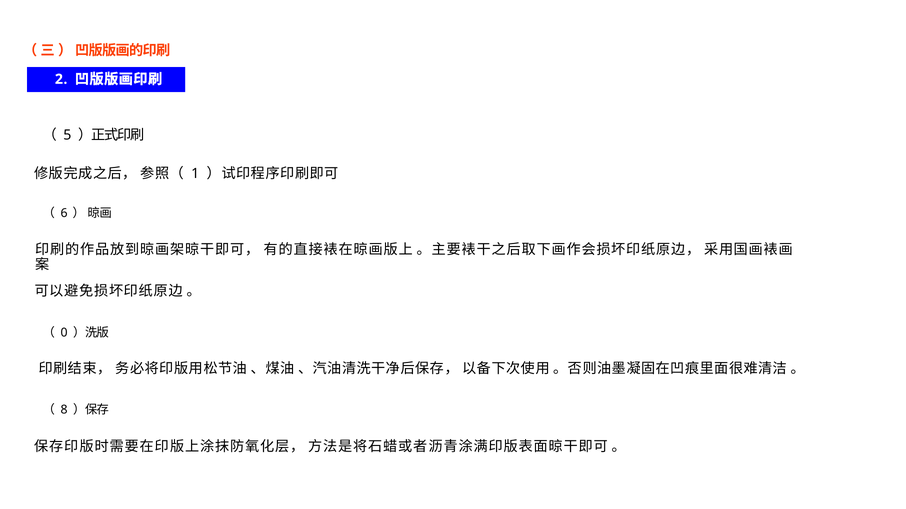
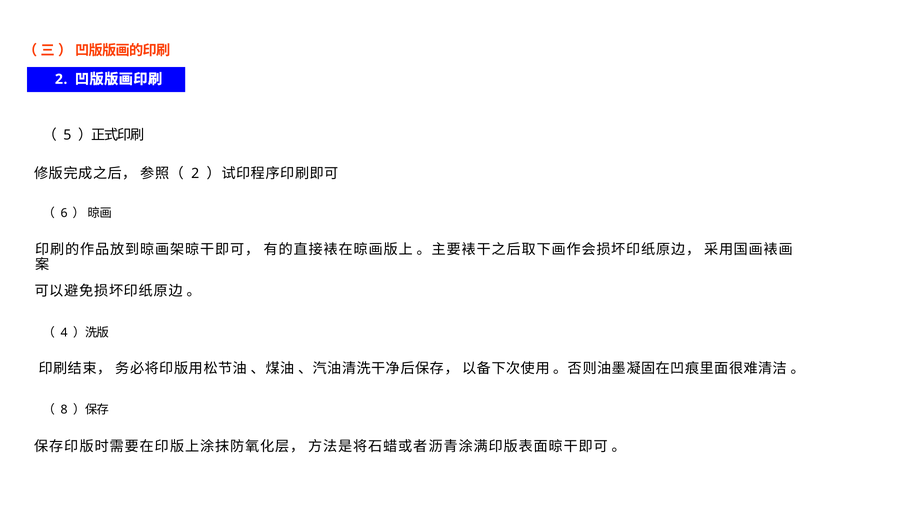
1: 1 -> 2 (195, 174)
0: 0 -> 4 (64, 333)
